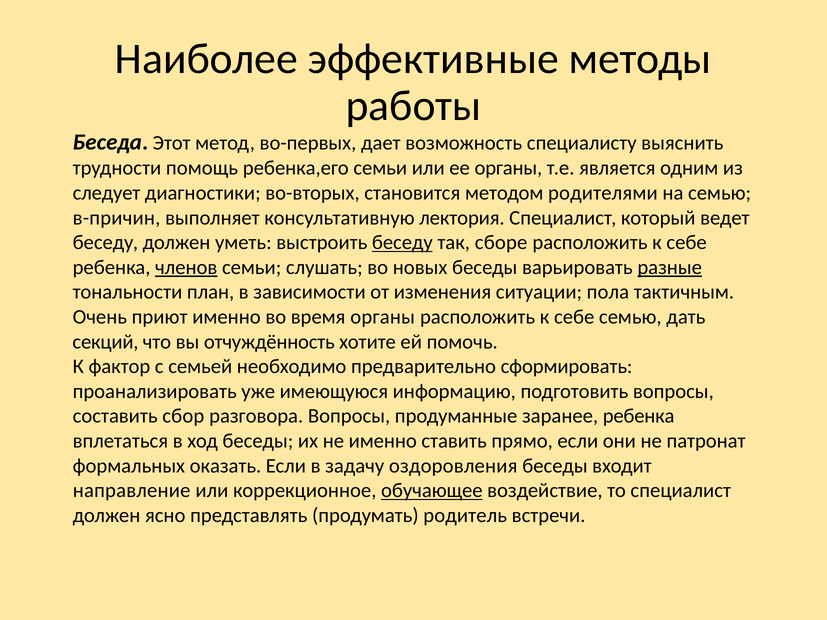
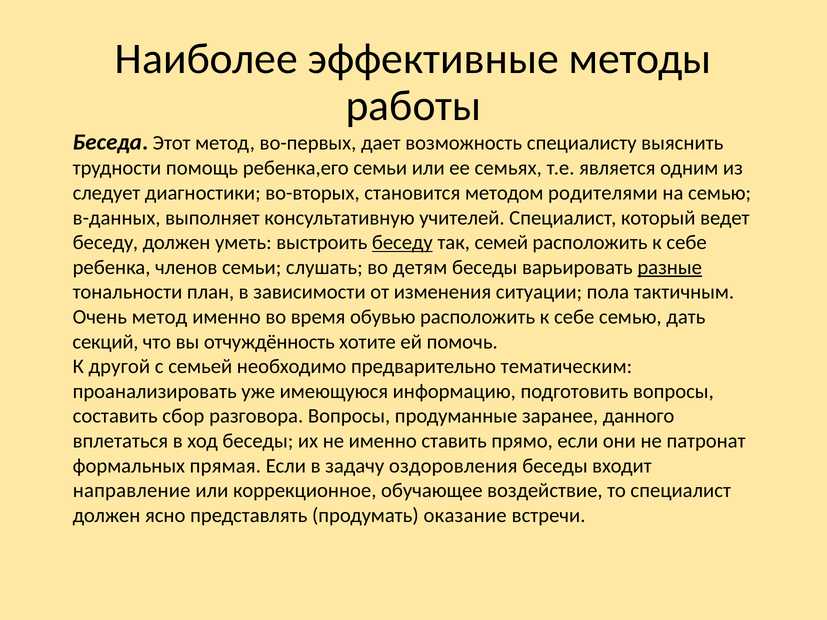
ее органы: органы -> семьях (508, 168)
в-причин: в-причин -> в-данных (117, 218)
лектория: лектория -> учителей (462, 218)
сборе: сборе -> семей (501, 243)
членов underline: present -> none (186, 267)
новых: новых -> детям (420, 267)
Очень приют: приют -> метод (160, 317)
время органы: органы -> обувью (383, 317)
фактор: фактор -> другой (119, 367)
сформировать: сформировать -> тематическим (566, 367)
заранее ребенка: ребенка -> данного (639, 416)
оказать: оказать -> прямая (225, 466)
обучающее underline: present -> none (432, 491)
родитель: родитель -> оказание (465, 516)
